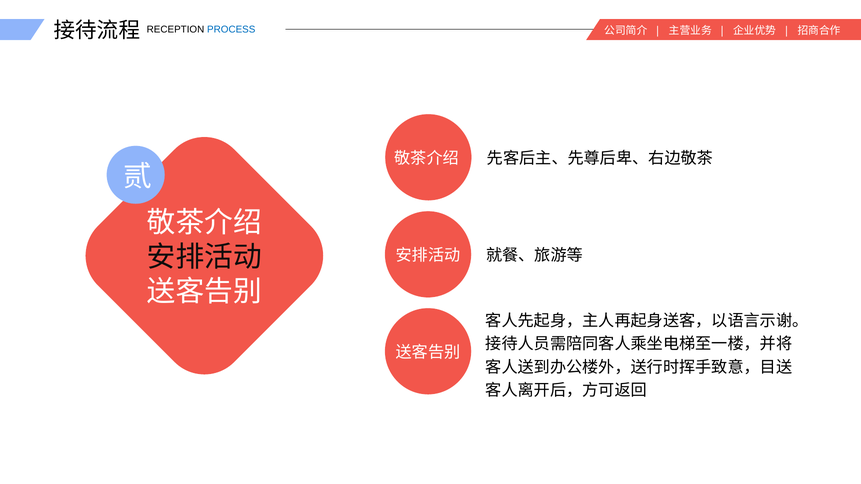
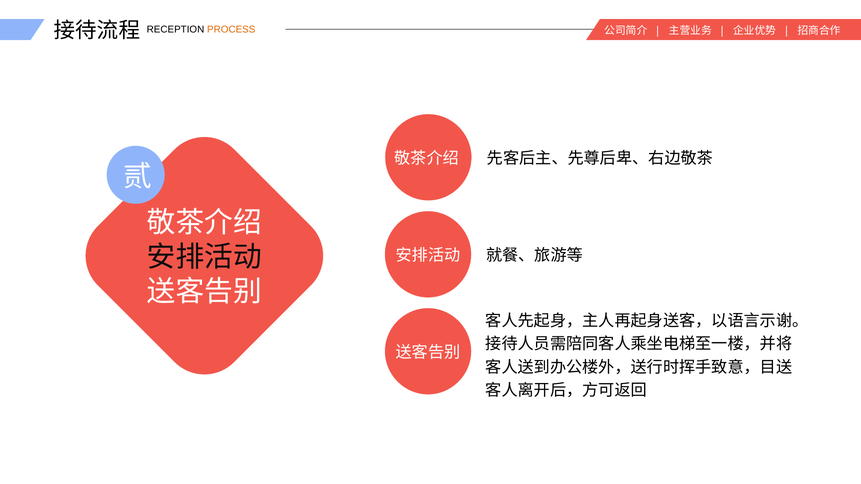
PROCESS colour: blue -> orange (231, 30)
